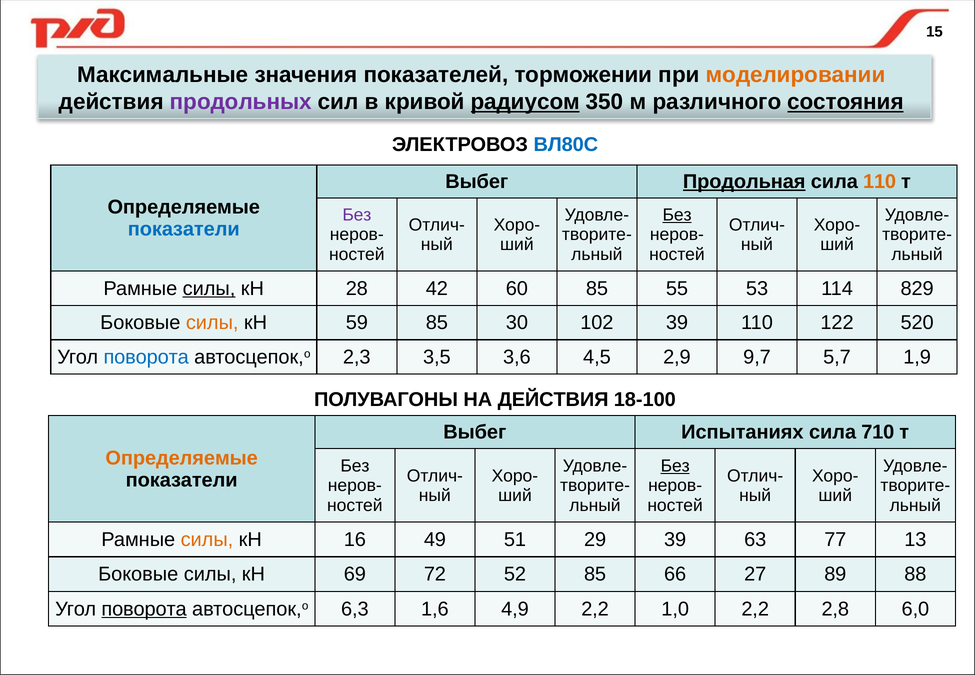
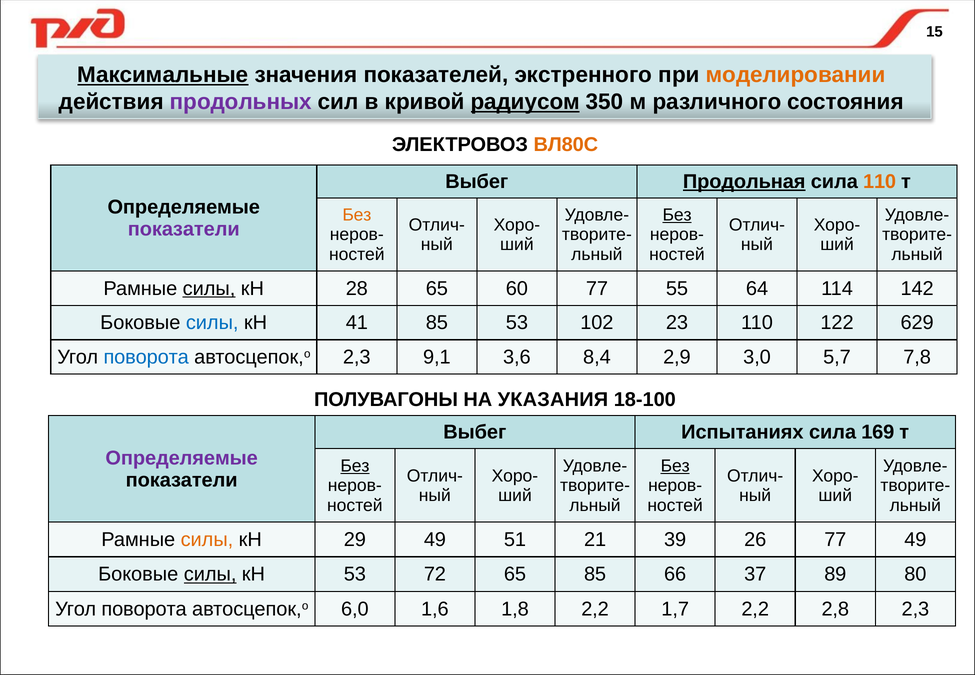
Максимальные underline: none -> present (163, 75)
торможении: торможении -> экстренного (583, 75)
состояния underline: present -> none (846, 102)
ВЛ80С colour: blue -> orange (566, 145)
Без colour: purple -> orange (357, 215)
показатели colour: blue -> purple (184, 229)
28 42: 42 -> 65 (437, 288)
60 85: 85 -> 77 (597, 288)
53: 53 -> 64 (757, 288)
829: 829 -> 142 (917, 288)
силы colour: orange -> blue (212, 323)
59: 59 -> 41 (357, 323)
85 30: 30 -> 53 (517, 323)
102 39: 39 -> 23 (677, 323)
520: 520 -> 629 (917, 323)
3,5: 3,5 -> 9,1 (437, 357)
4,5: 4,5 -> 8,4 (597, 357)
9,7: 9,7 -> 3,0 (757, 357)
1,9: 1,9 -> 7,8 (917, 357)
НА ДЕЙСТВИЯ: ДЕЙСТВИЯ -> УКАЗАНИЯ (553, 400)
710: 710 -> 169 (878, 432)
Определяемые colour: orange -> purple (182, 458)
Без underline: none -> present (355, 466)
16: 16 -> 29 (355, 540)
29: 29 -> 21 (595, 540)
63: 63 -> 26 (755, 540)
77 13: 13 -> 49 (915, 540)
силы underline: none -> present (210, 574)
кН 69: 69 -> 53 (355, 574)
72 52: 52 -> 65 (515, 574)
27: 27 -> 37 (755, 574)
88: 88 -> 80 (915, 574)
поворота underline: present -> none (144, 609)
6,3: 6,3 -> 6,0 (355, 609)
4,9: 4,9 -> 1,8 (515, 609)
1,0: 1,0 -> 1,7 (675, 609)
2,8 6,0: 6,0 -> 2,3 (915, 609)
